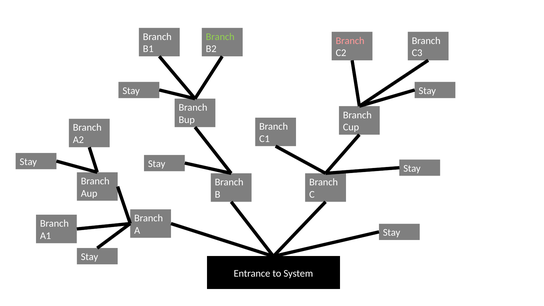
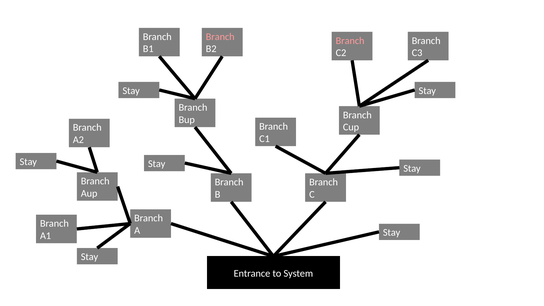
Branch colour: light green -> pink (220, 37)
